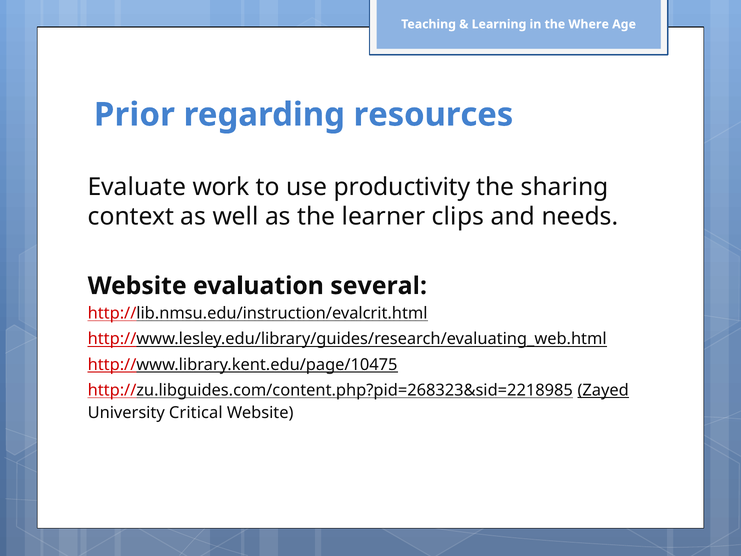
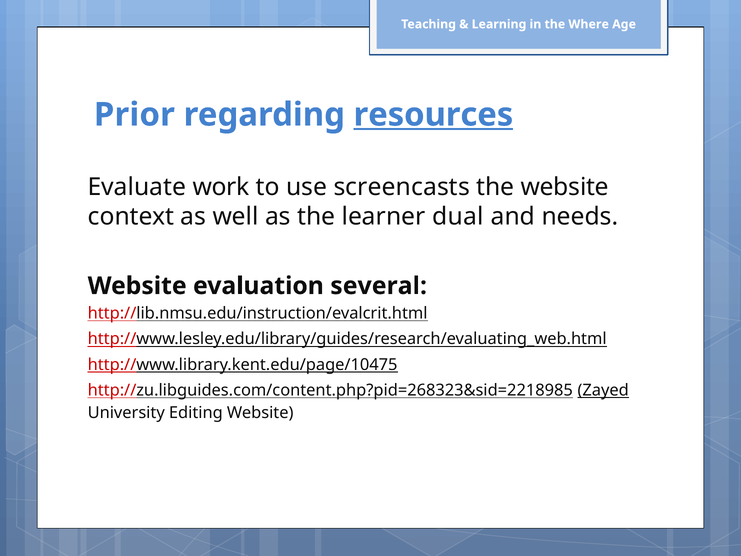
resources underline: none -> present (433, 115)
productivity: productivity -> screencasts (402, 187)
the sharing: sharing -> website (565, 187)
clips: clips -> dual (458, 217)
Critical: Critical -> Editing (196, 412)
